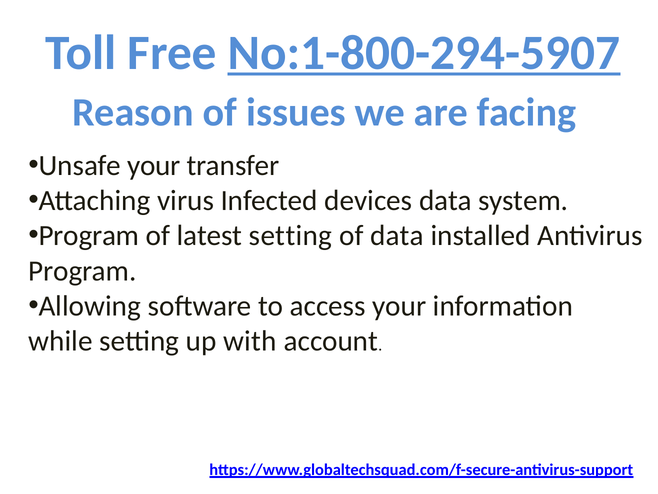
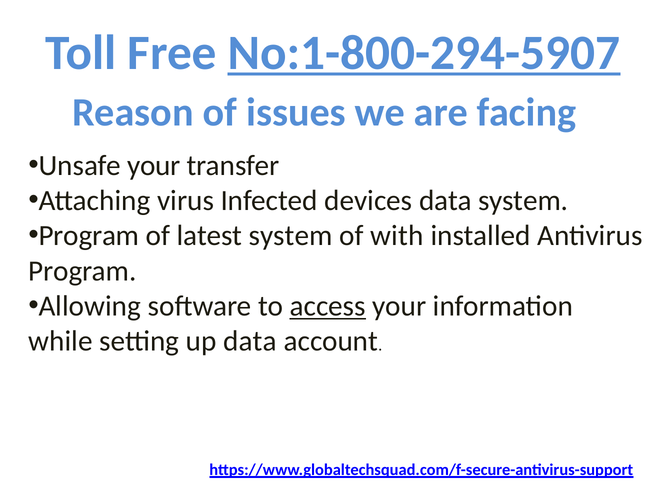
latest setting: setting -> system (291, 236)
of data: data -> with (397, 236)
access underline: none -> present (328, 306)
up with: with -> data (250, 341)
